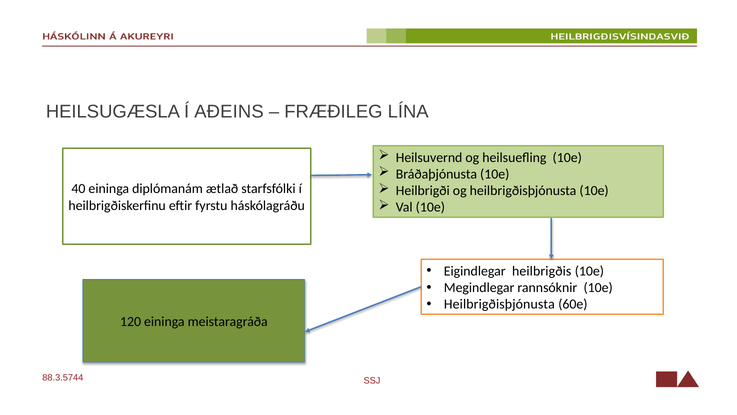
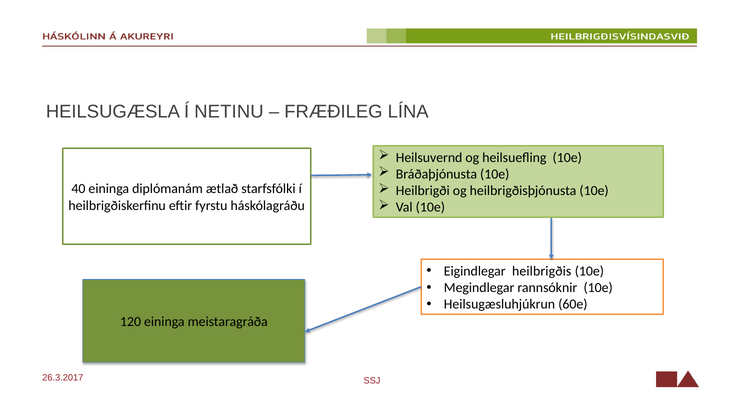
AÐEINS: AÐEINS -> NETINU (229, 111)
Heilbrigðisþjónusta: Heilbrigðisþjónusta -> Heilsugæsluhjúkrun (499, 304)
88.3.5744: 88.3.5744 -> 26.3.2017 (63, 377)
